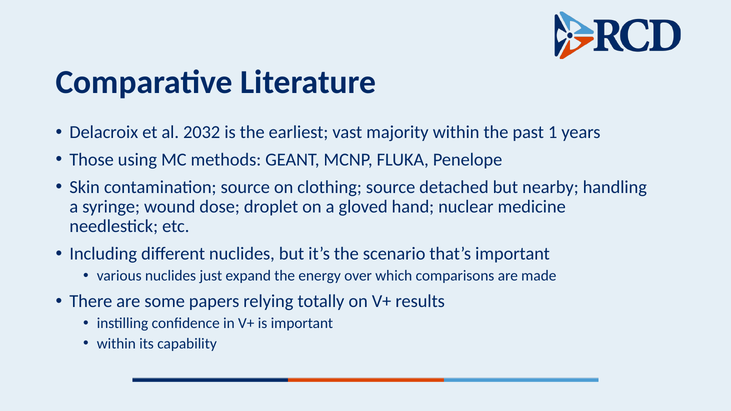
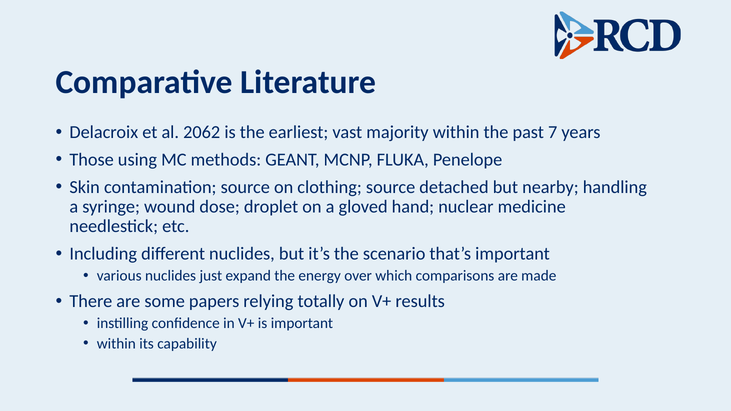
2032: 2032 -> 2062 (202, 132)
1: 1 -> 7 (553, 132)
